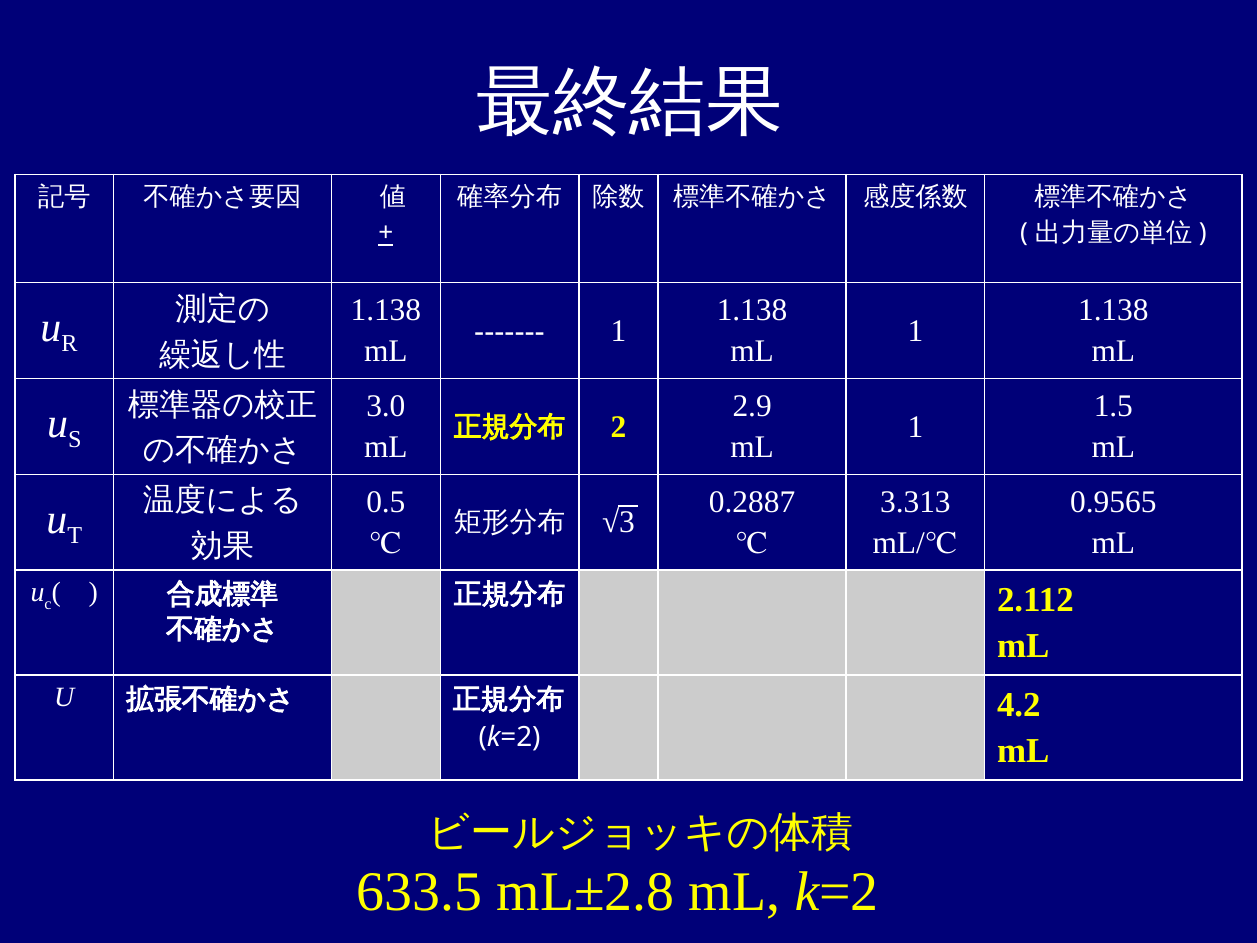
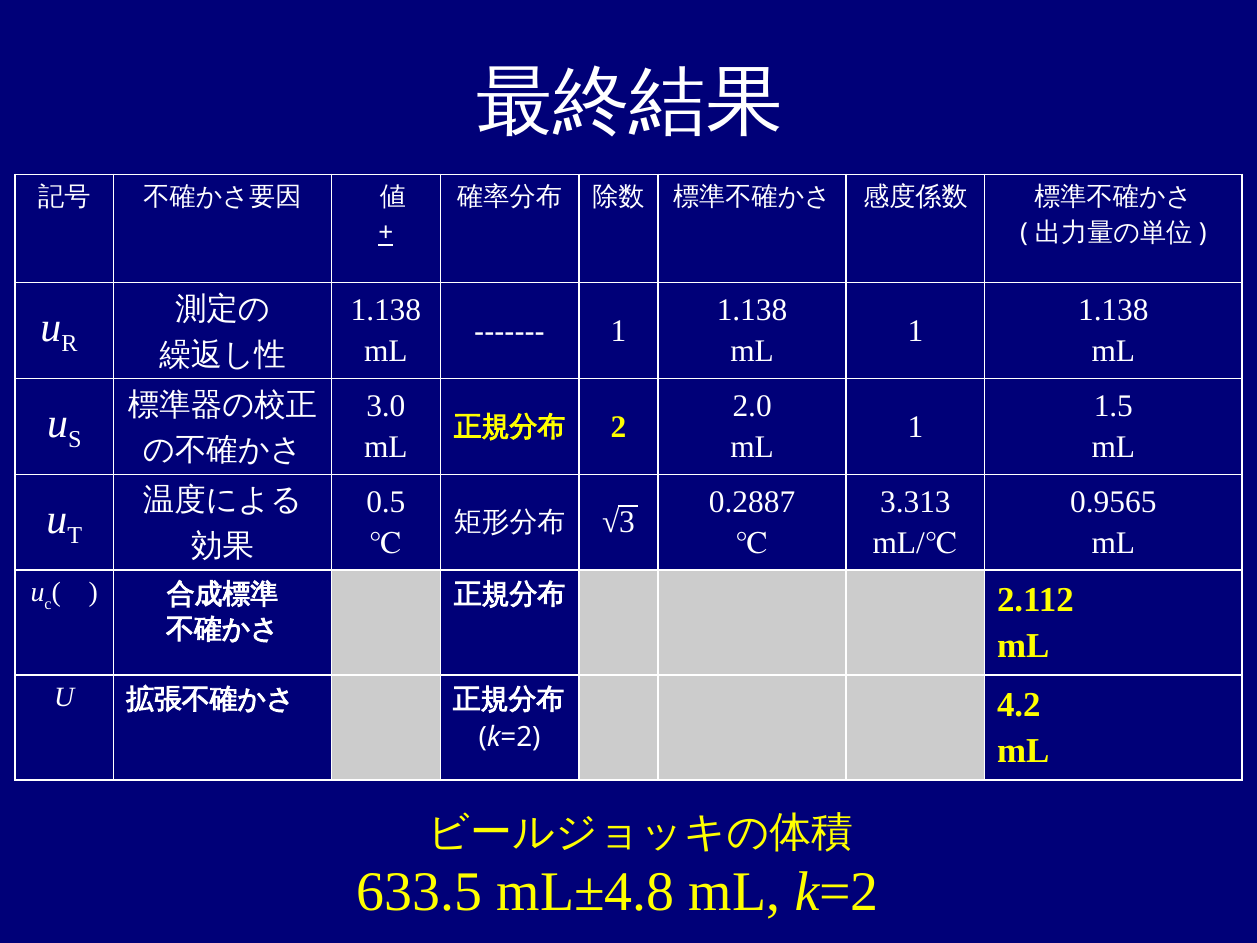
2.9: 2.9 -> 2.0 (752, 406)
mL±2.8: mL±2.8 -> mL±4.8 (586, 892)
